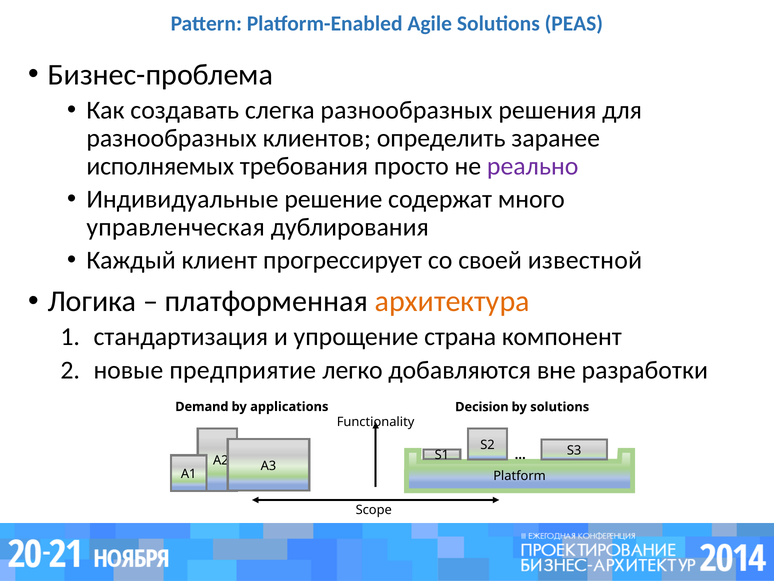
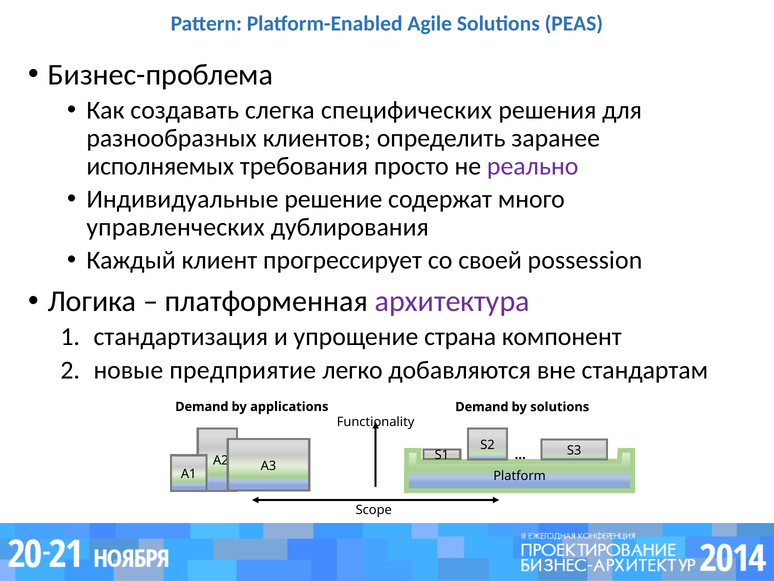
слегка разнообразных: разнообразных -> специфических (406, 110)
управленческая: управленческая -> управленческих (176, 227)
известной: известной -> possession (585, 260)
архитектура colour: orange -> purple (452, 301)
разработки: разработки -> стандартам (645, 370)
Decision: Decision -> Demand (482, 407)
